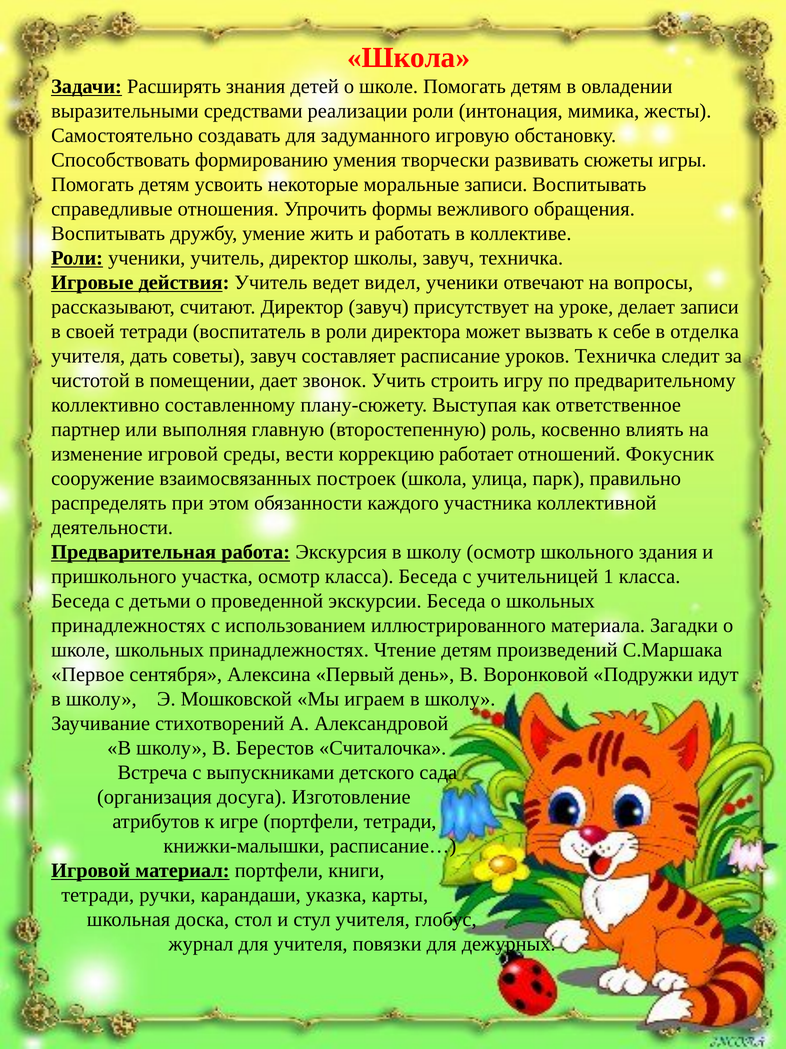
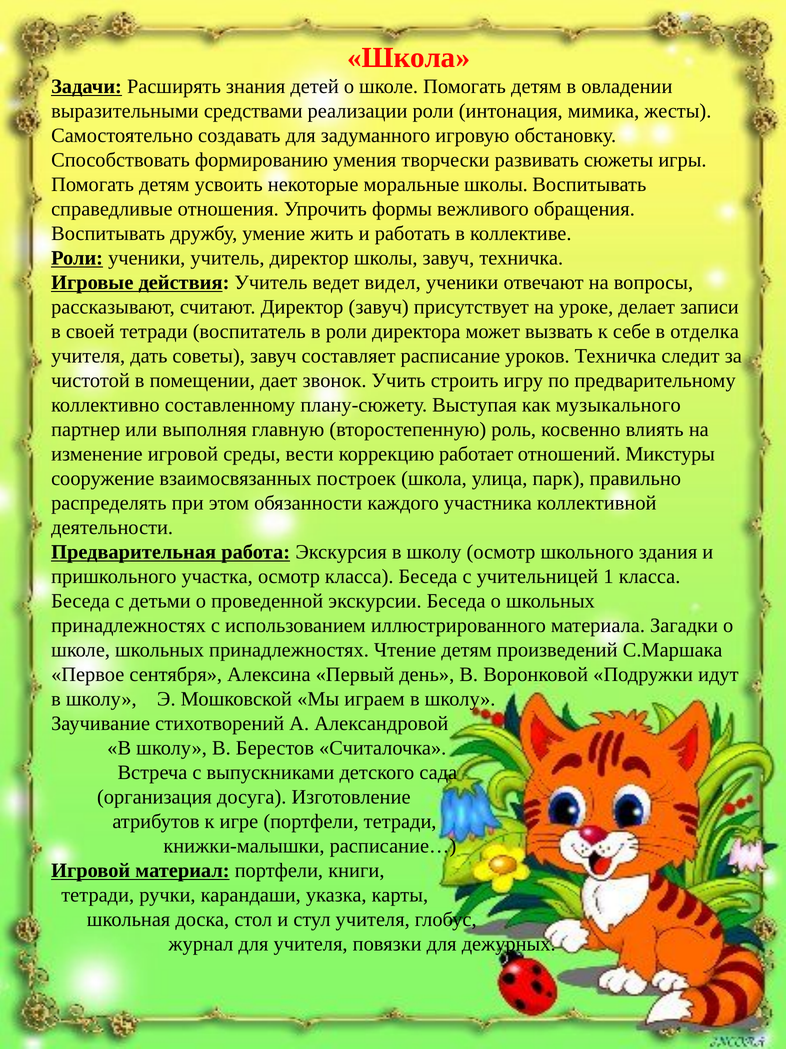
моральные записи: записи -> школы (496, 184)
ответственное: ответственное -> музыкального (618, 405)
Фокусник: Фокусник -> Микстуры (670, 454)
